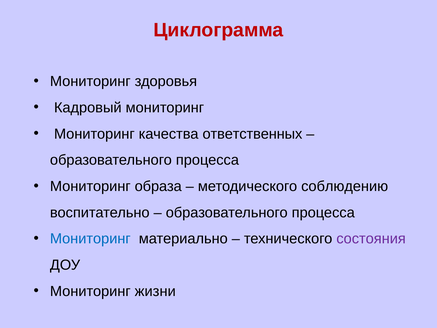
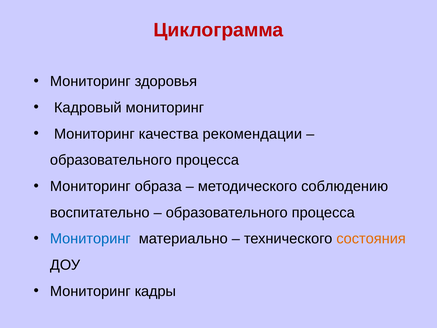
ответственных: ответственных -> рекомендации (252, 134)
состояния colour: purple -> orange (371, 239)
жизни: жизни -> кадры (155, 291)
